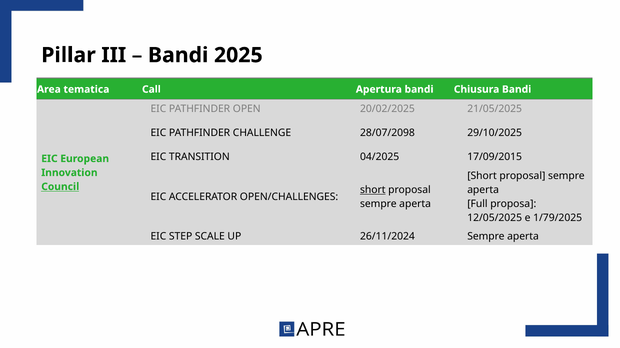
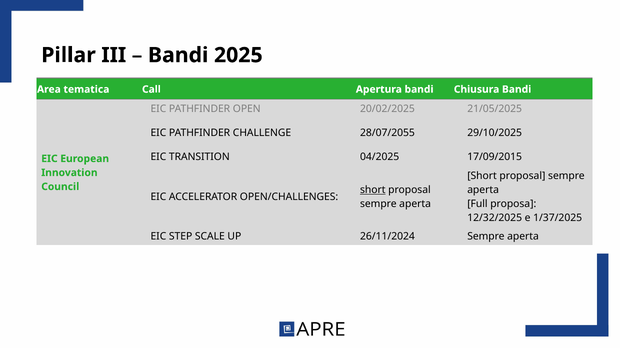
28/07/2098: 28/07/2098 -> 28/07/2055 (387, 133)
Council underline: present -> none (60, 187)
12/05/2025: 12/05/2025 -> 12/32/2025 (495, 218)
1/79/2025: 1/79/2025 -> 1/37/2025 (558, 218)
